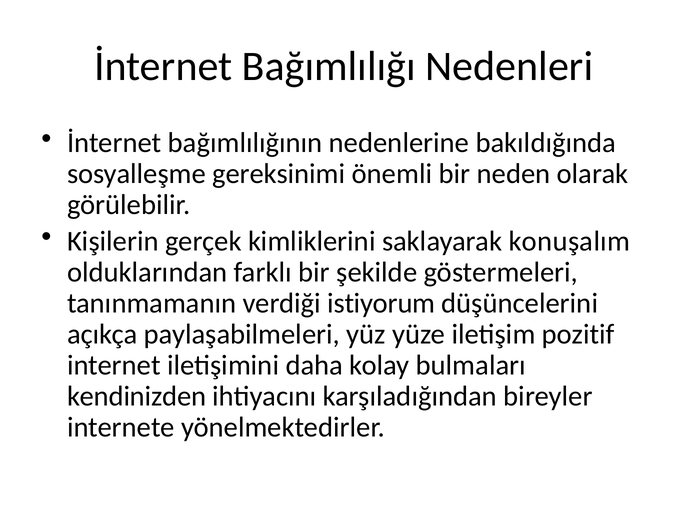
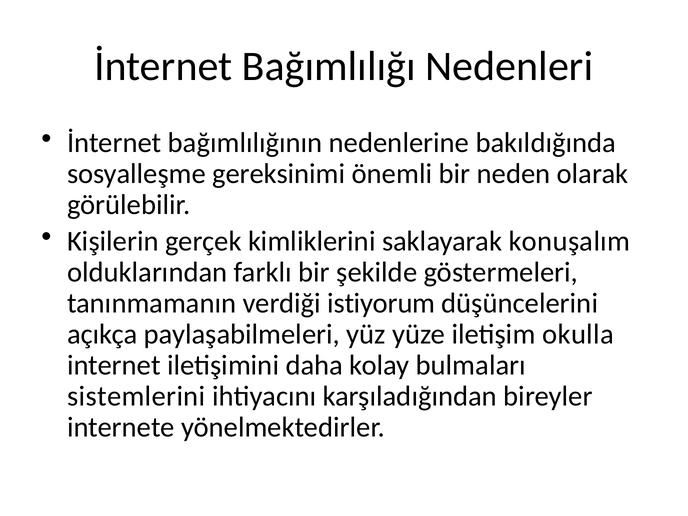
pozitif: pozitif -> okulla (578, 334)
kendinizden: kendinizden -> sistemlerini (136, 396)
